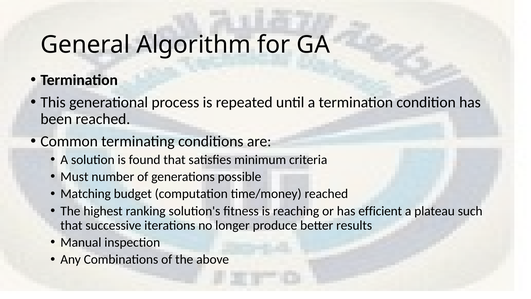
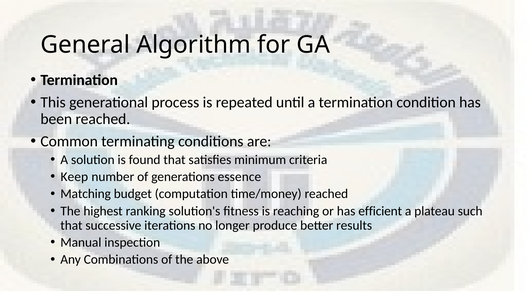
Must: Must -> Keep (74, 177)
possible: possible -> essence (239, 177)
